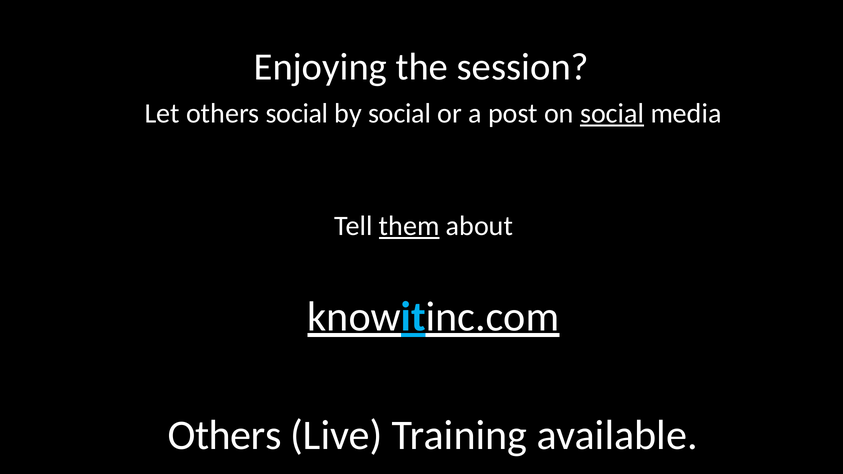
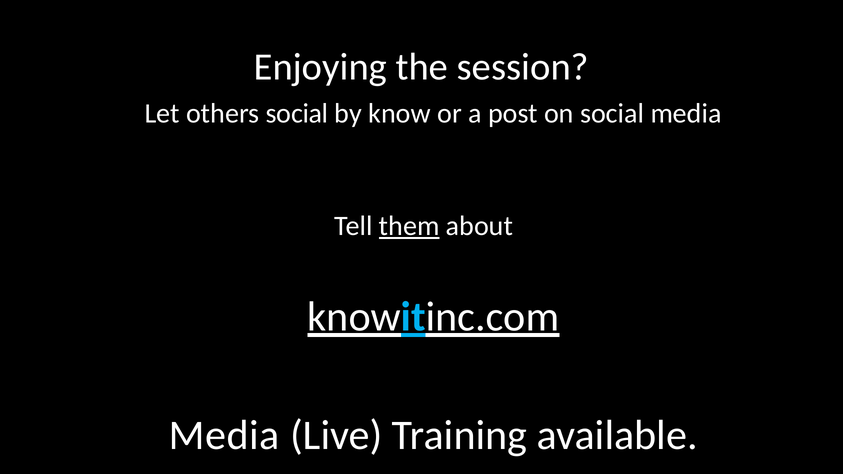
by social: social -> know (400, 114)
social underline: present -> none (612, 114)
Others: Others -> Media (224, 436)
